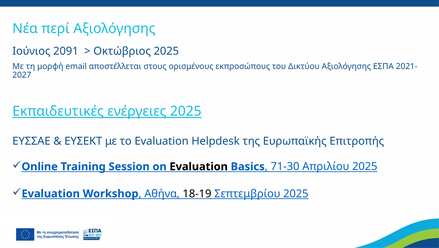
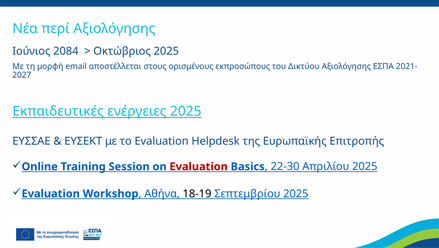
2091: 2091 -> 2084 (66, 51)
Evaluation colour: black -> red (199, 167)
71-30: 71-30 -> 22-30 (285, 167)
